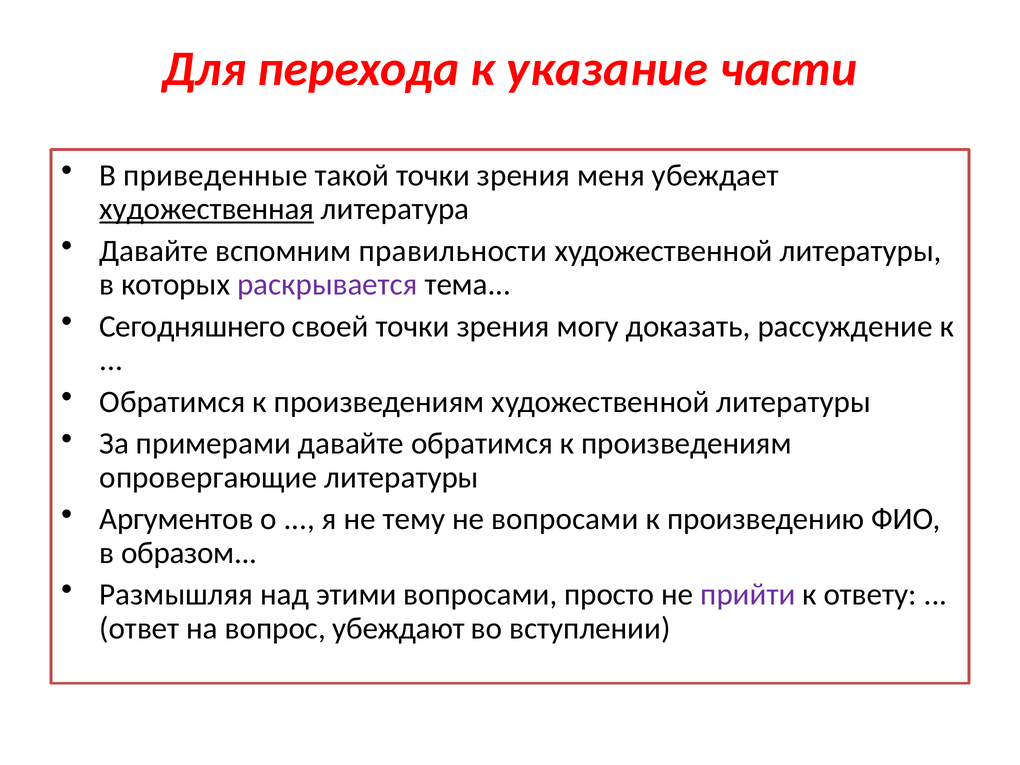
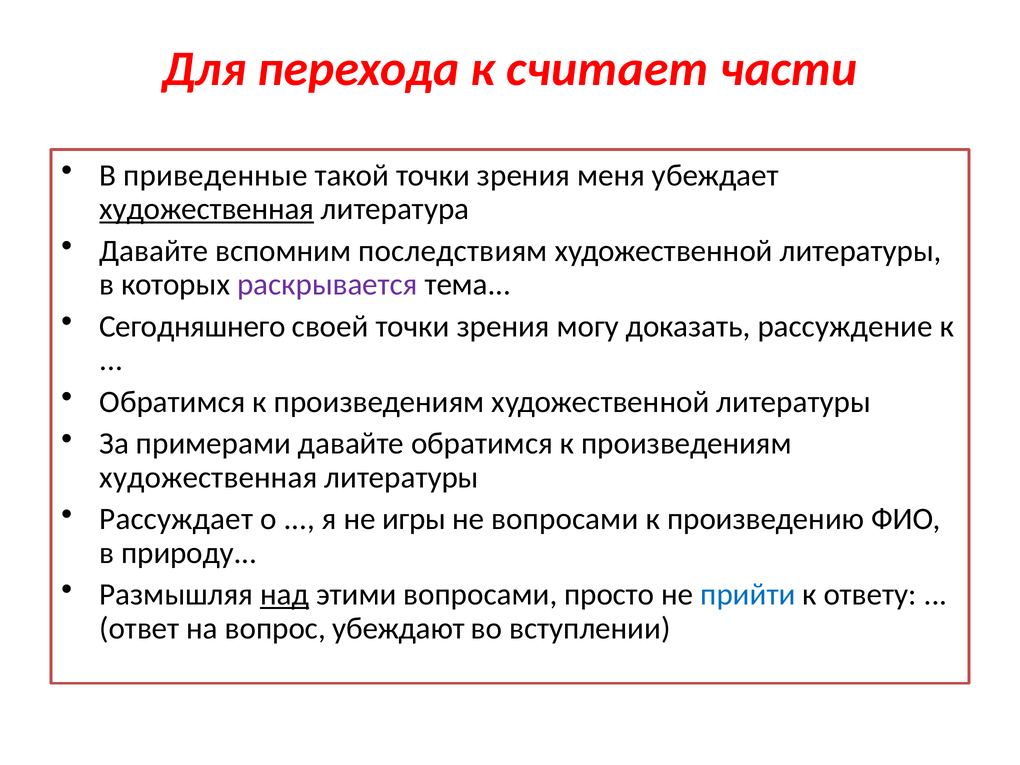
указание: указание -> считает (607, 69)
правильности: правильности -> последствиям (453, 251)
опровергающие: опровергающие -> художественная (208, 477)
Аргументов: Аргументов -> Рассуждает (176, 519)
тему: тему -> игры (414, 519)
образом: образом -> природу (189, 553)
над underline: none -> present (285, 595)
прийти colour: purple -> blue (748, 595)
